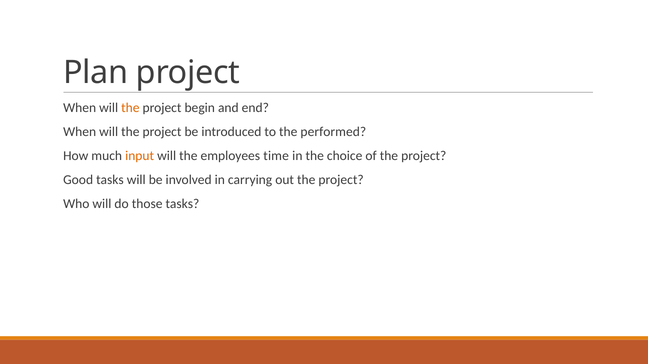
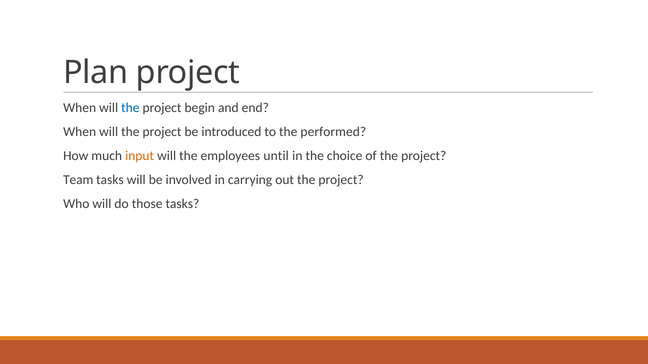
the colour: orange -> blue (130, 108)
time: time -> until (276, 156)
Good: Good -> Team (78, 180)
